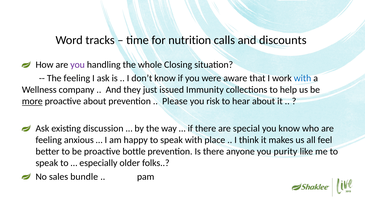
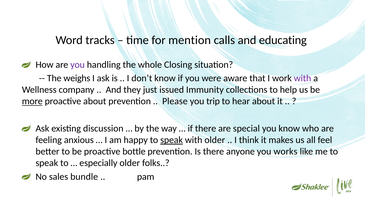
nutrition: nutrition -> mention (190, 40)
discounts: discounts -> educating (283, 40)
The feeling: feeling -> weighs (77, 78)
with colour: blue -> purple (303, 78)
risk: risk -> trip (213, 101)
speak underline: none -> present (172, 140)
with place: place -> older (215, 140)
purity: purity -> works (285, 152)
